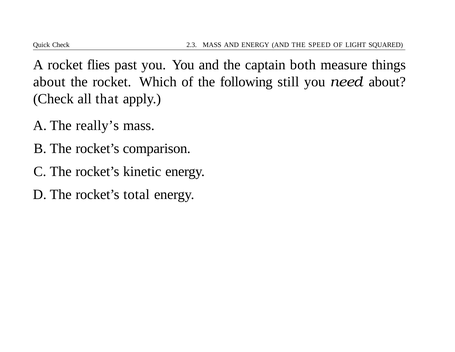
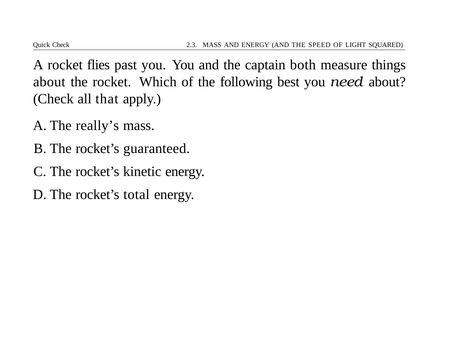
still: still -> best (288, 82)
comparison: comparison -> guaranteed (157, 148)
